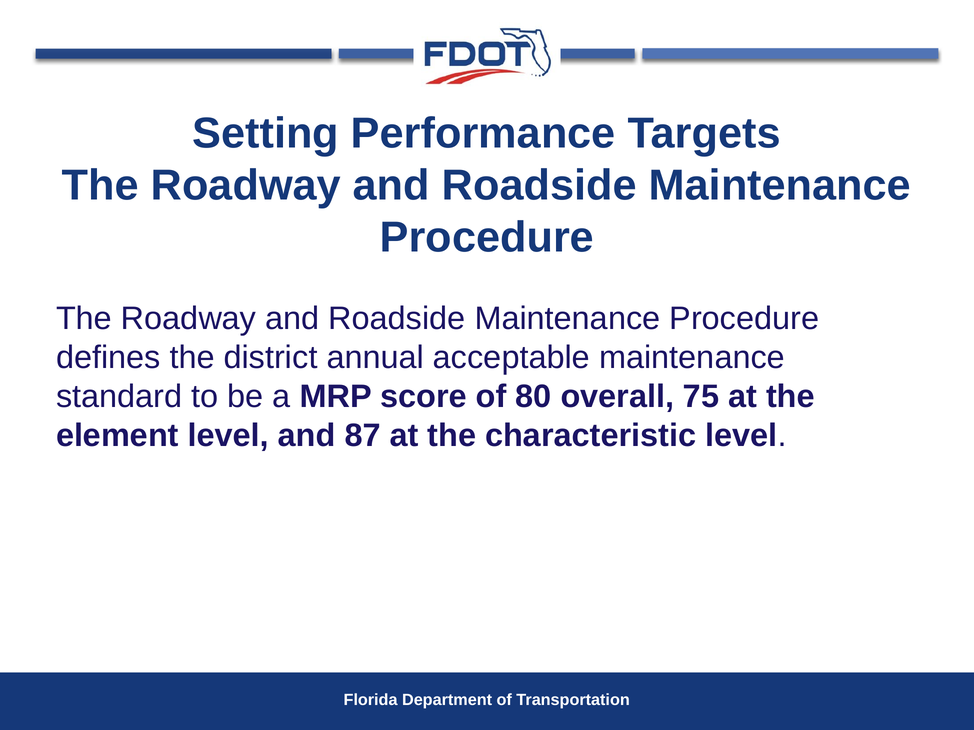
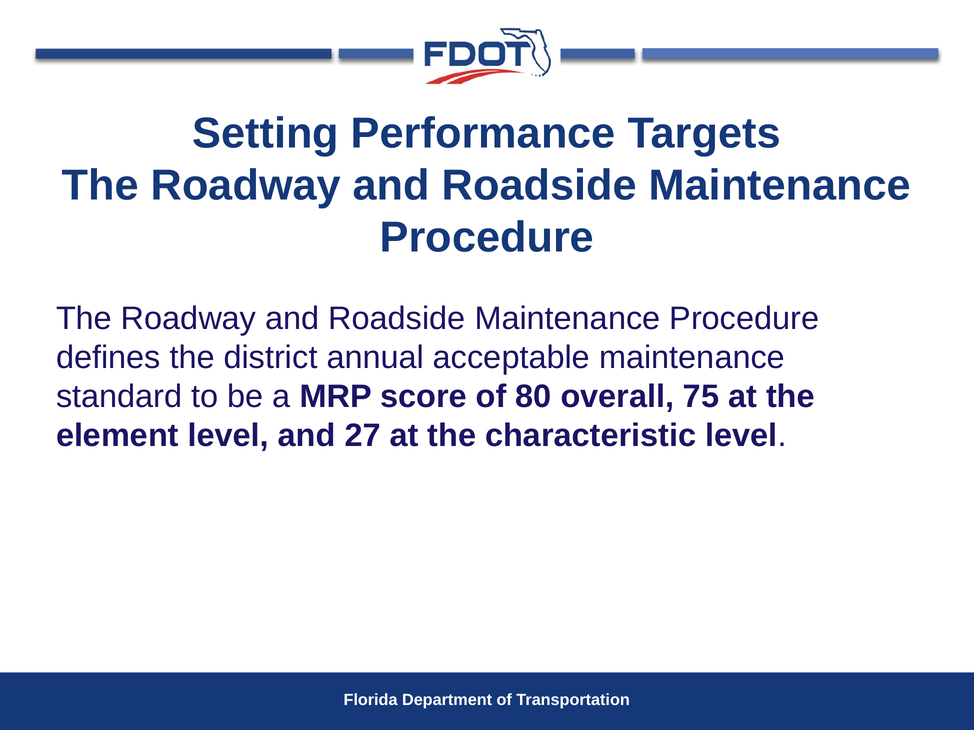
87: 87 -> 27 (363, 436)
